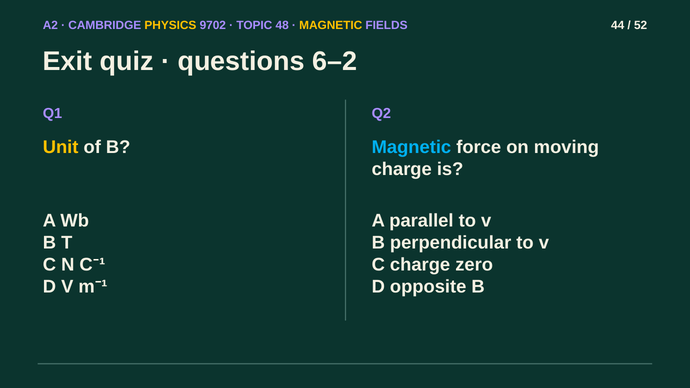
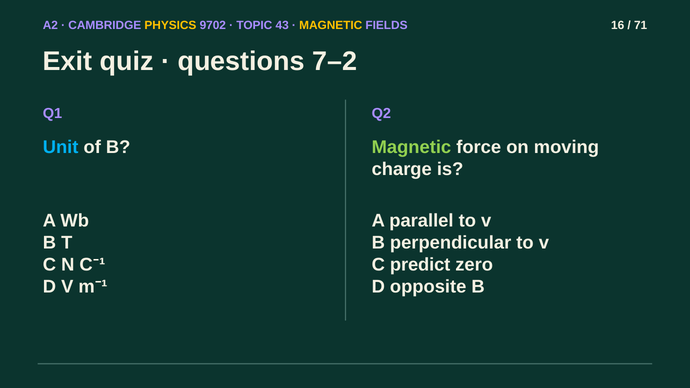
48: 48 -> 43 (282, 26)
44: 44 -> 16 (618, 26)
52: 52 -> 71 (641, 26)
6–2: 6–2 -> 7–2 (335, 62)
Unit colour: yellow -> light blue (61, 147)
Magnetic colour: light blue -> light green (411, 147)
C charge: charge -> predict (420, 265)
